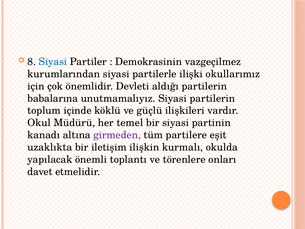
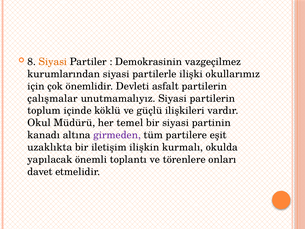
Siyasi colour: blue -> orange (53, 62)
aldığı: aldığı -> asfalt (165, 86)
babalarına: babalarına -> çalışmalar (53, 98)
